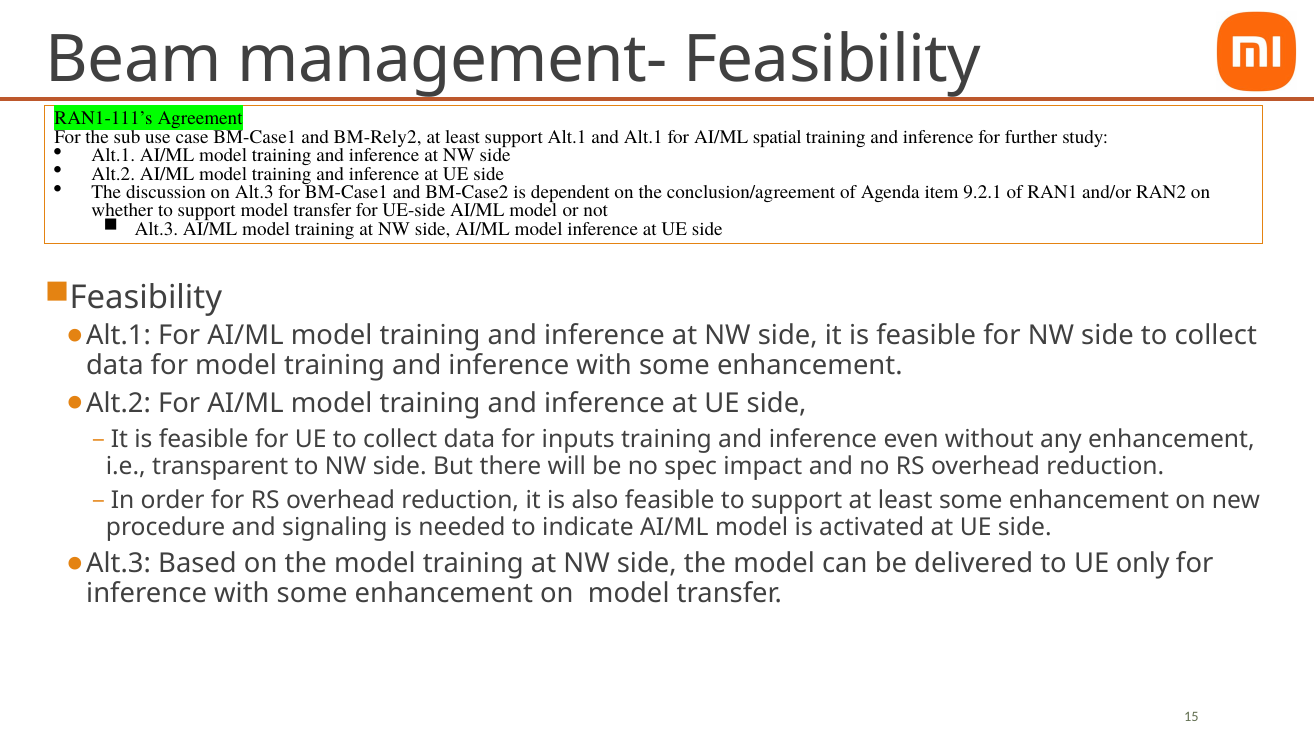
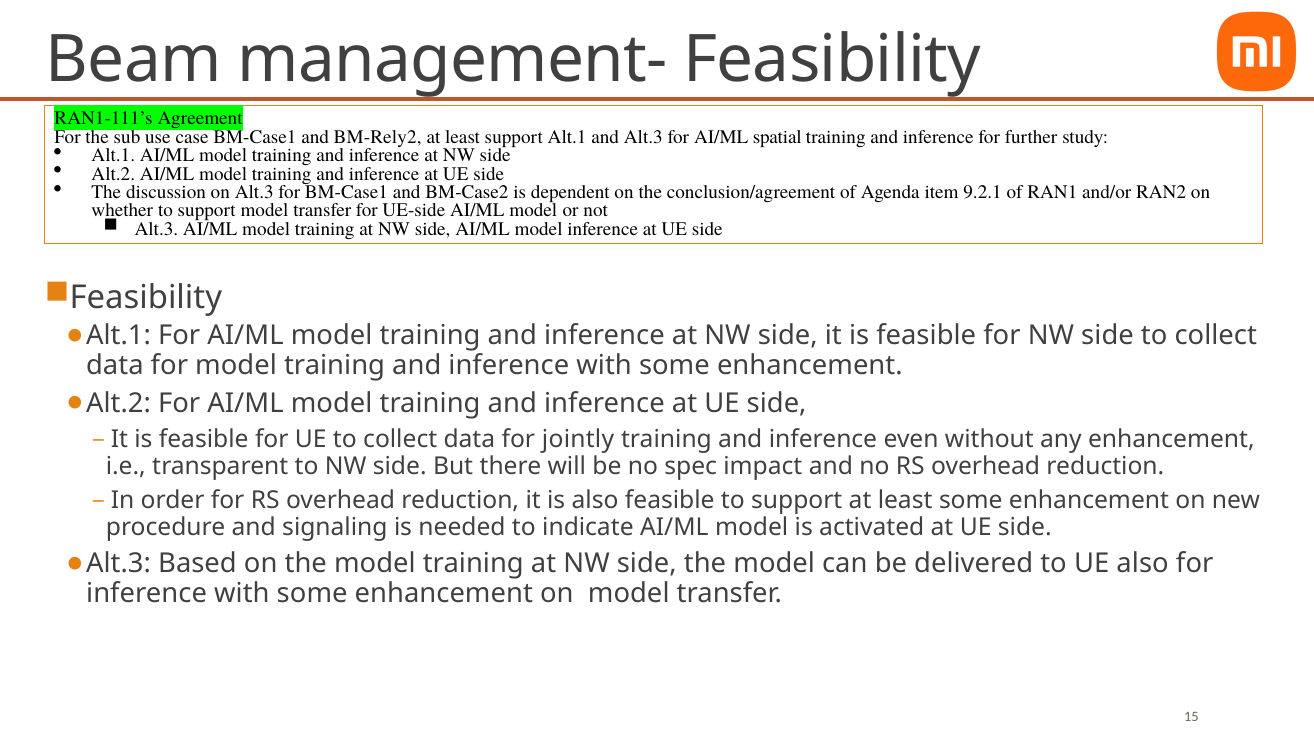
and Alt.1: Alt.1 -> Alt.3 (643, 137)
inputs: inputs -> jointly (578, 439)
UE only: only -> also (1143, 564)
